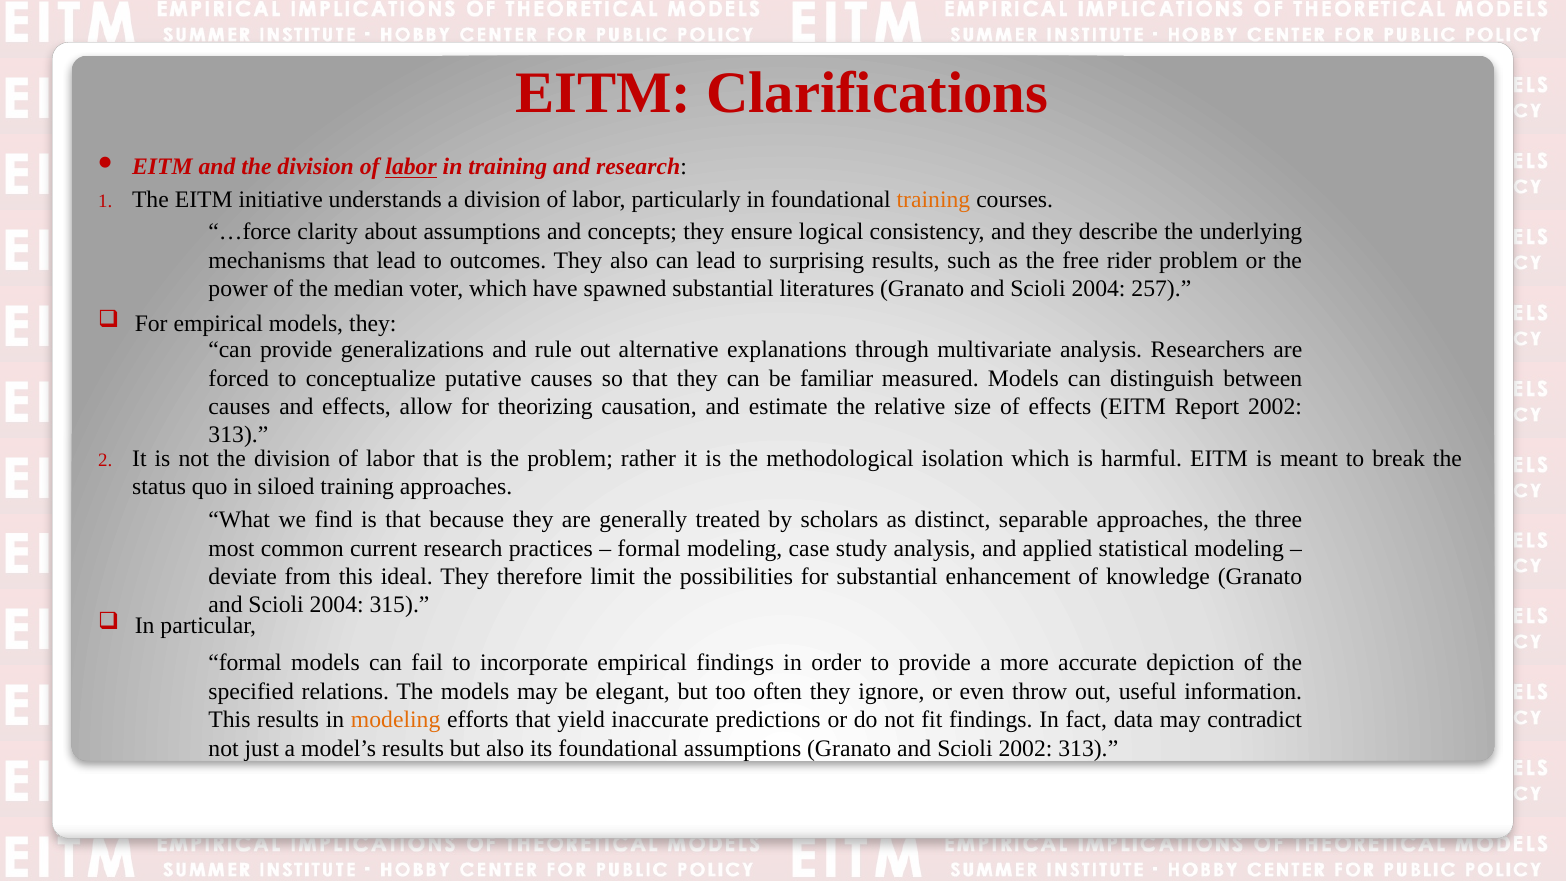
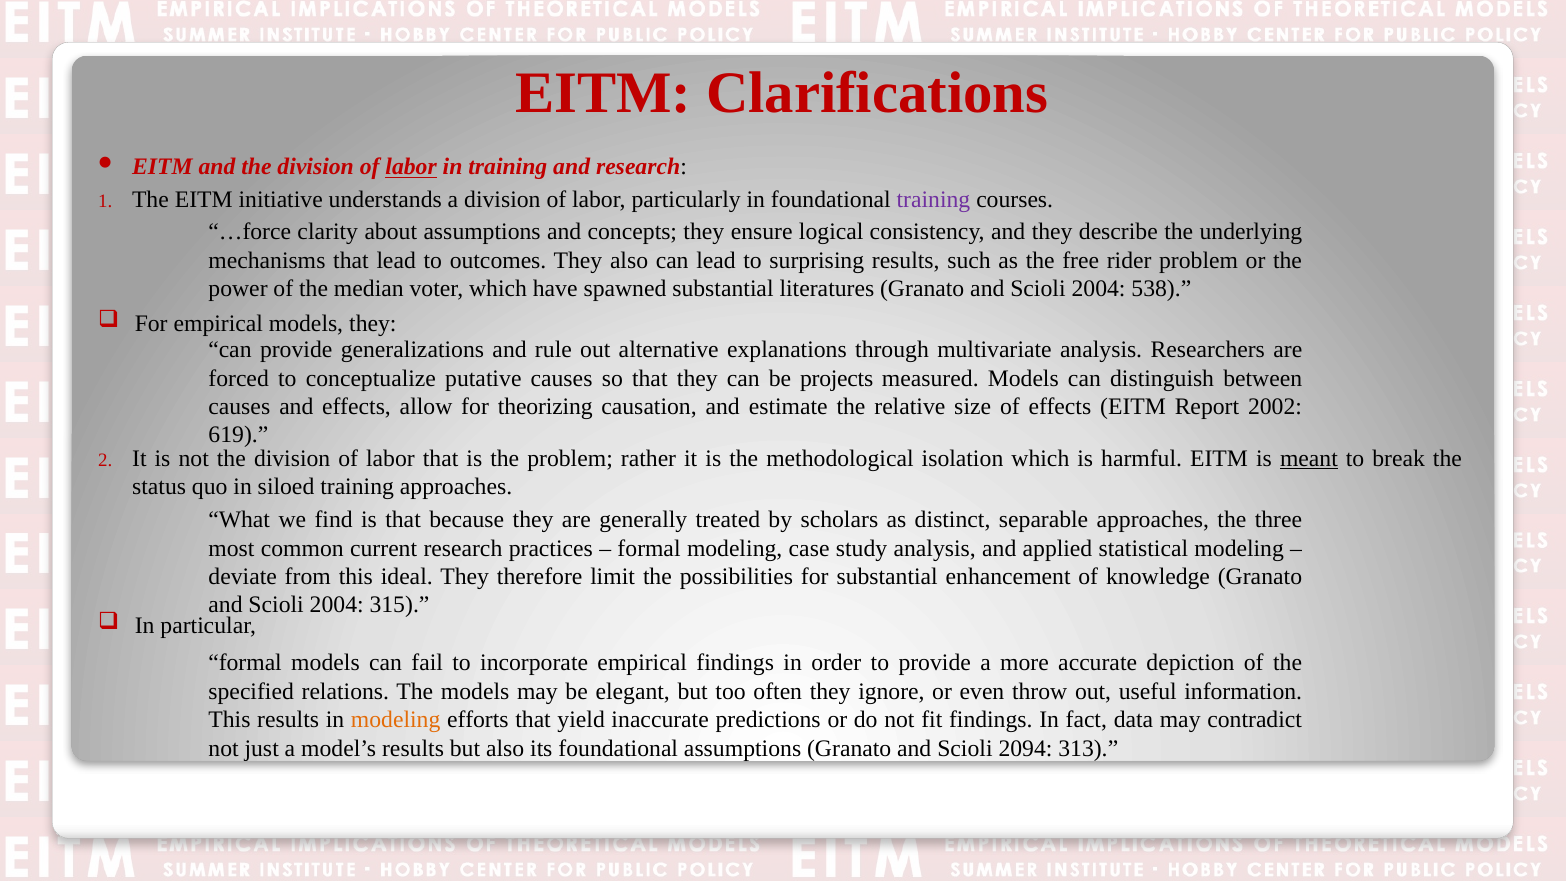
training colour: orange -> purple (933, 200)
257: 257 -> 538 (1161, 289)
familiar: familiar -> projects (837, 378)
313: 313 -> 619 (238, 435)
meant underline: none -> present (1309, 458)
Scioli 2002: 2002 -> 2094 (1025, 748)
